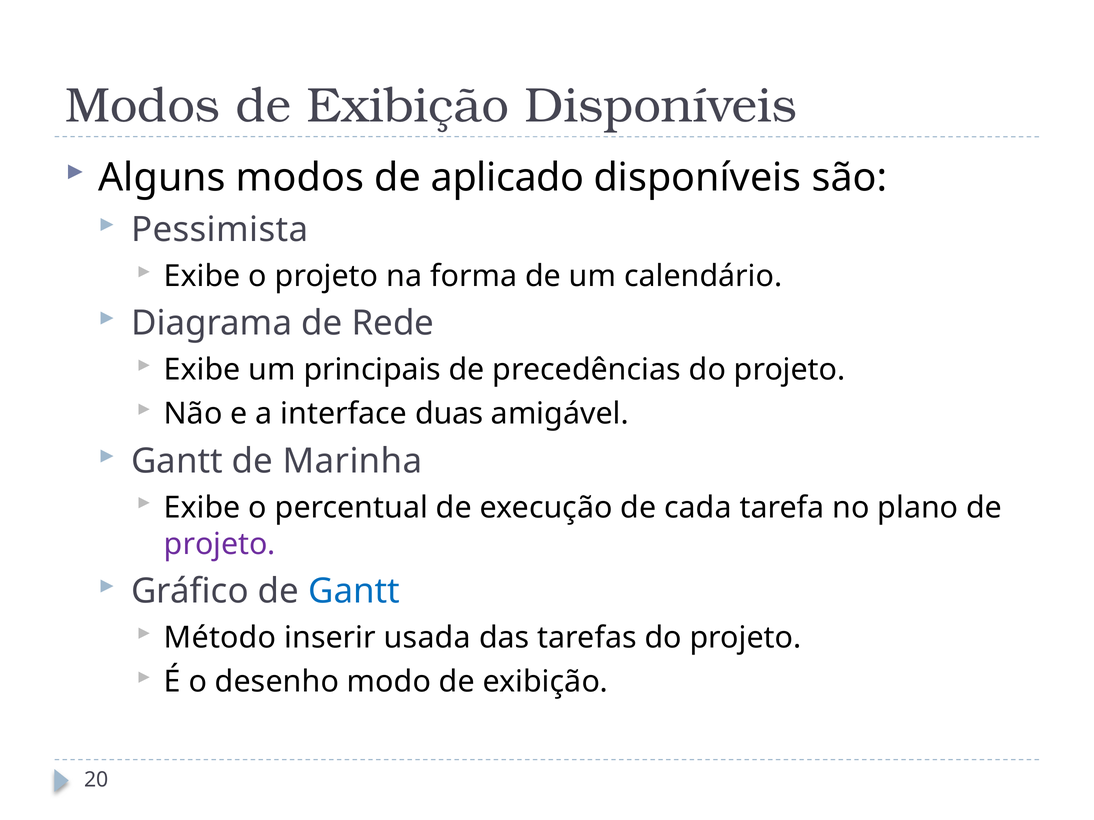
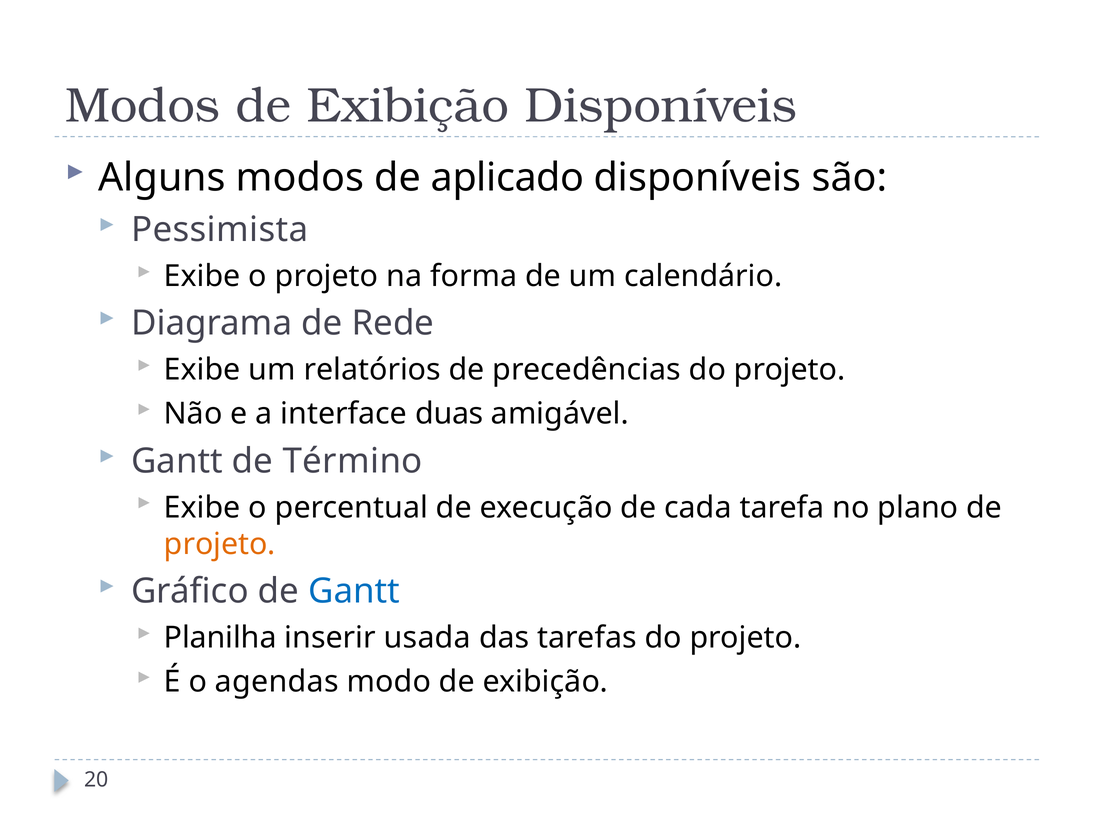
principais: principais -> relatórios (372, 370)
Marinha: Marinha -> Término (353, 461)
projeto colour: purple -> orange (220, 544)
Método: Método -> Planilha (220, 638)
desenho: desenho -> agendas (277, 682)
